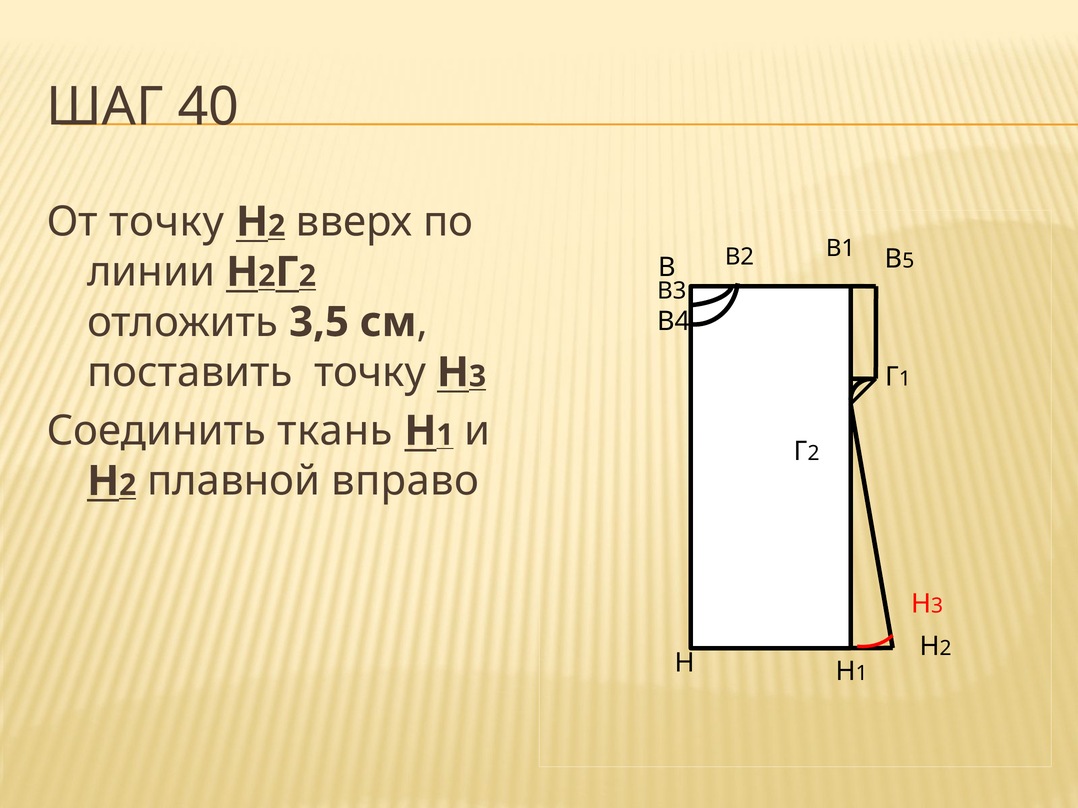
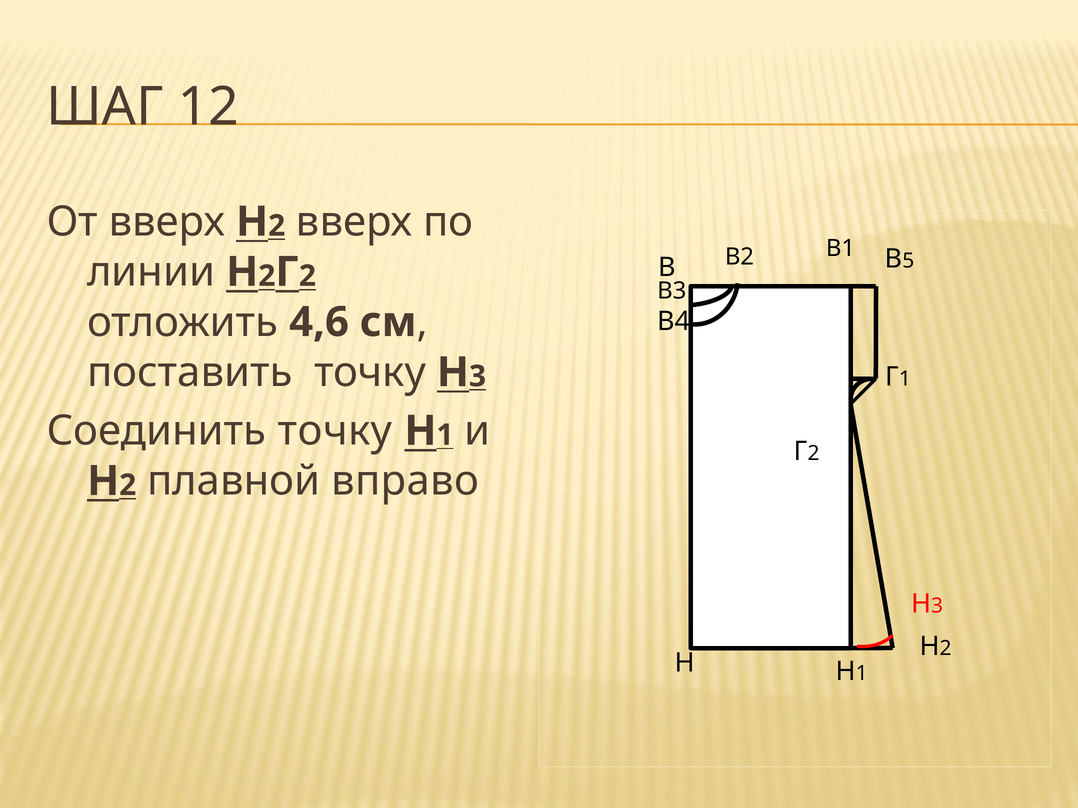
40: 40 -> 12 (208, 107)
От точку: точку -> вверх (167, 222)
3,5: 3,5 -> 4,6 (319, 322)
Соединить ткань: ткань -> точку (335, 431)
